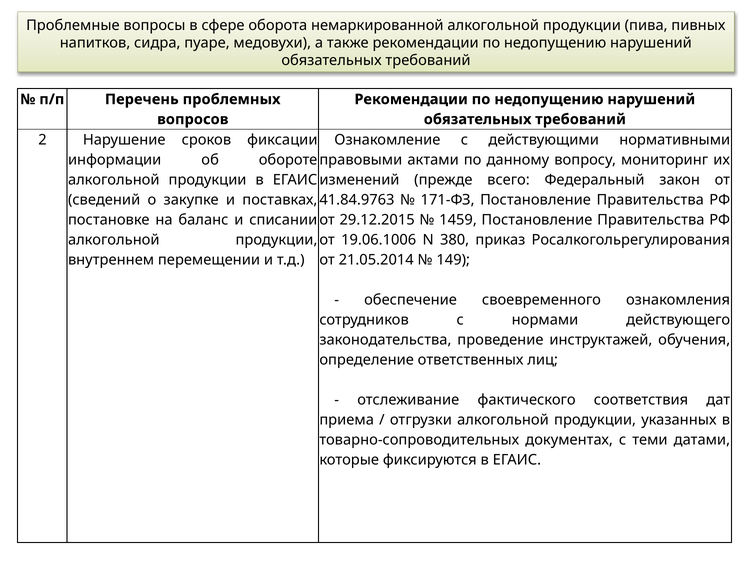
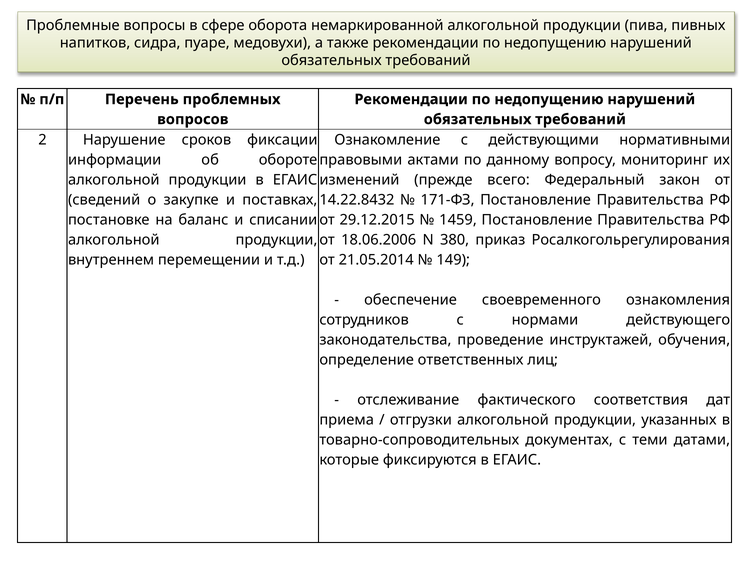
41.84.9763: 41.84.9763 -> 14.22.8432 (357, 200)
19.06.1006: 19.06.1006 -> 18.06.2006 (379, 240)
